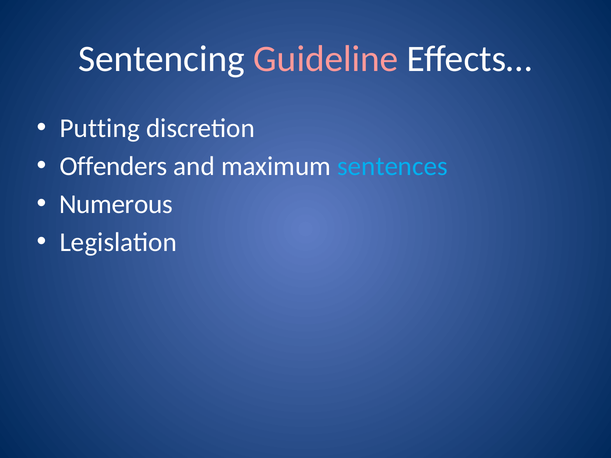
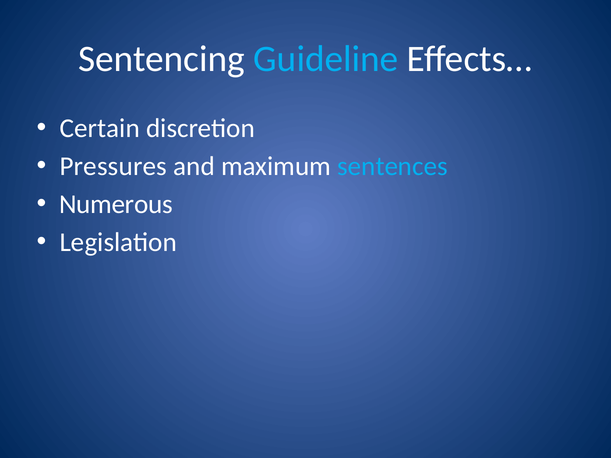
Guideline colour: pink -> light blue (326, 59)
Putting: Putting -> Certain (100, 128)
Offenders: Offenders -> Pressures (113, 166)
